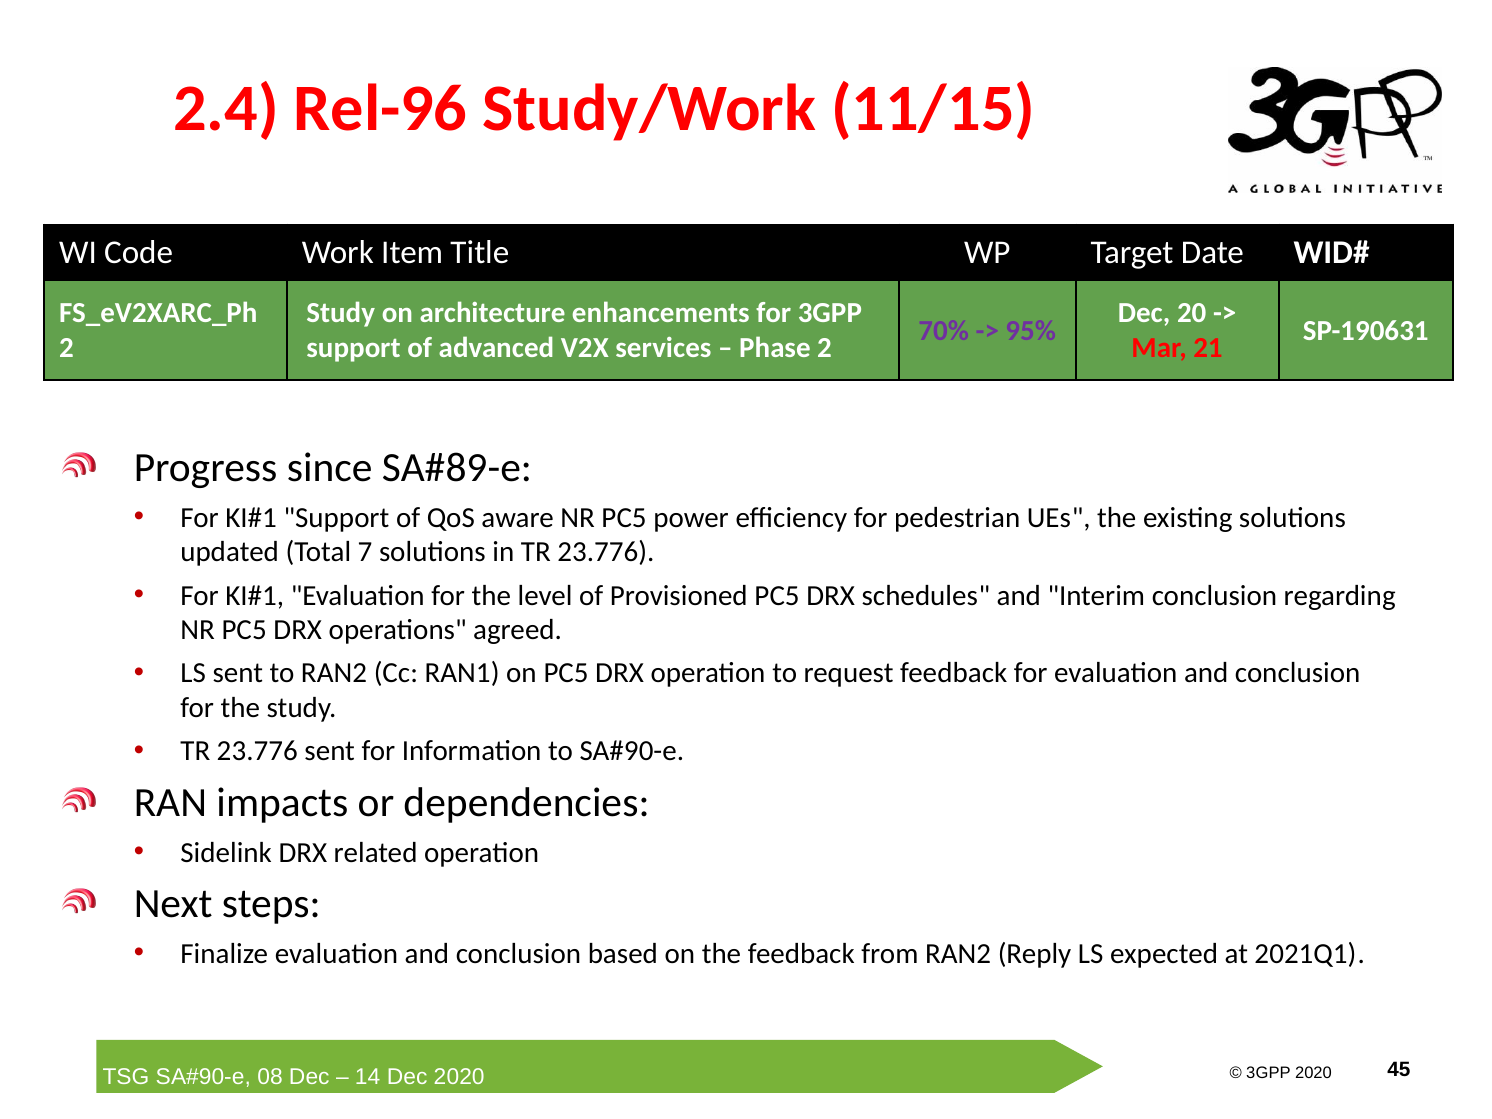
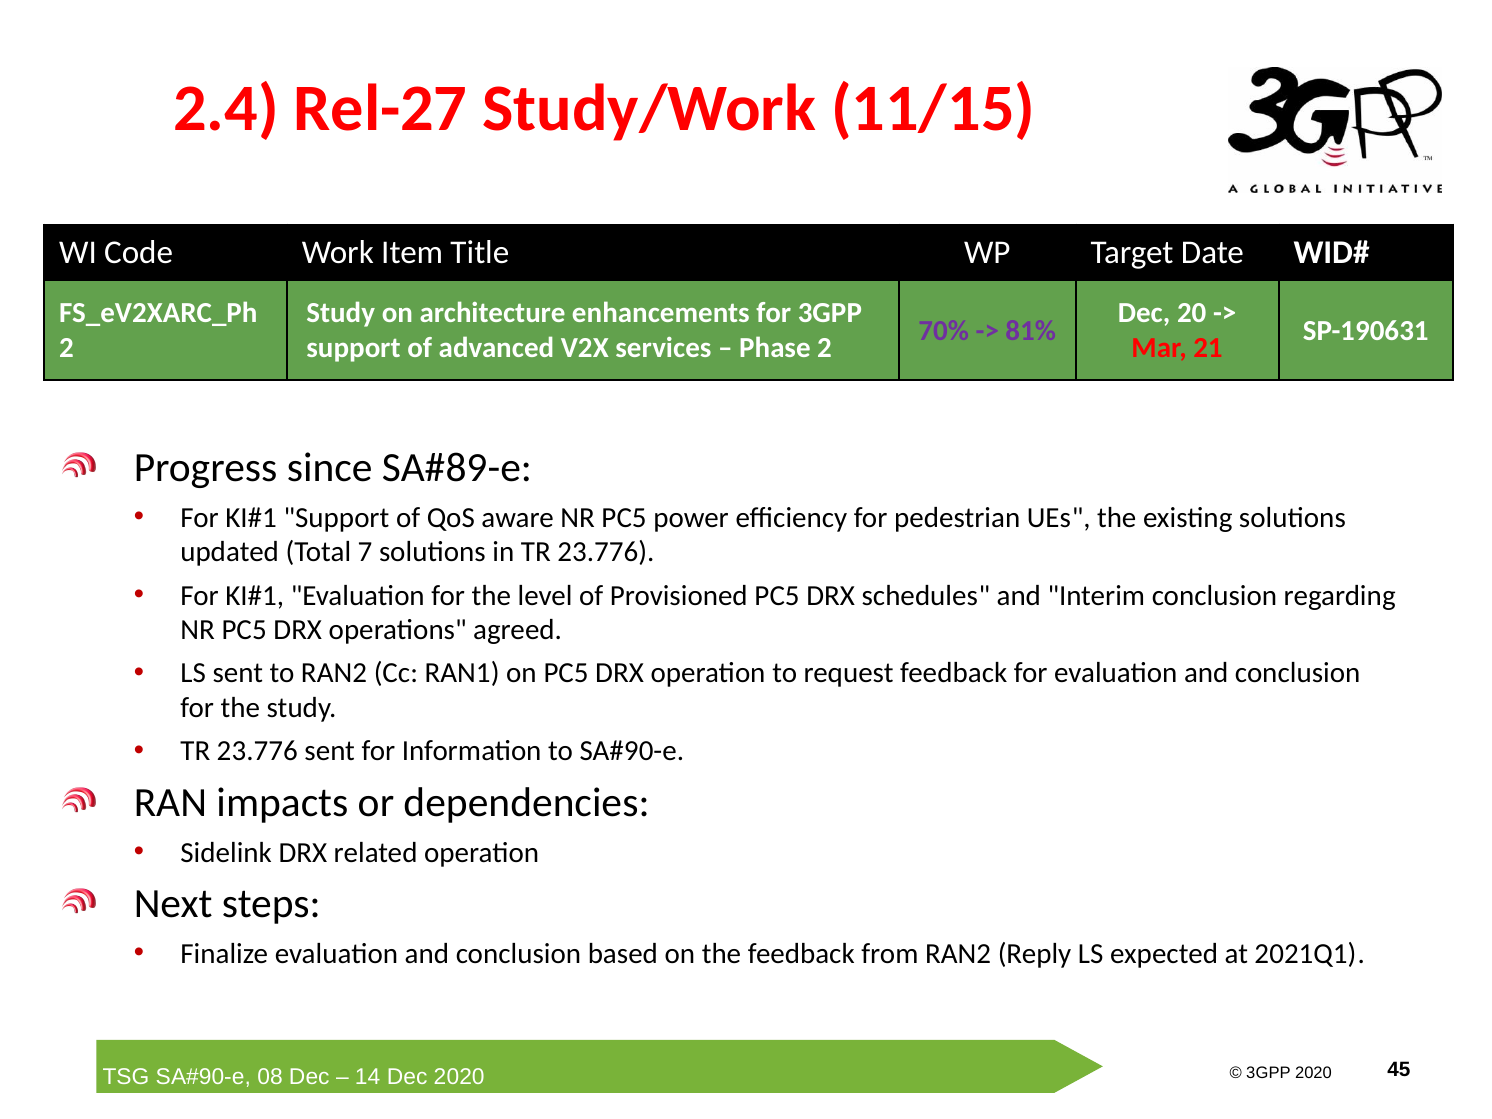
Rel-96: Rel-96 -> Rel-27 (380, 108)
95%: 95% -> 81% (1031, 330)
